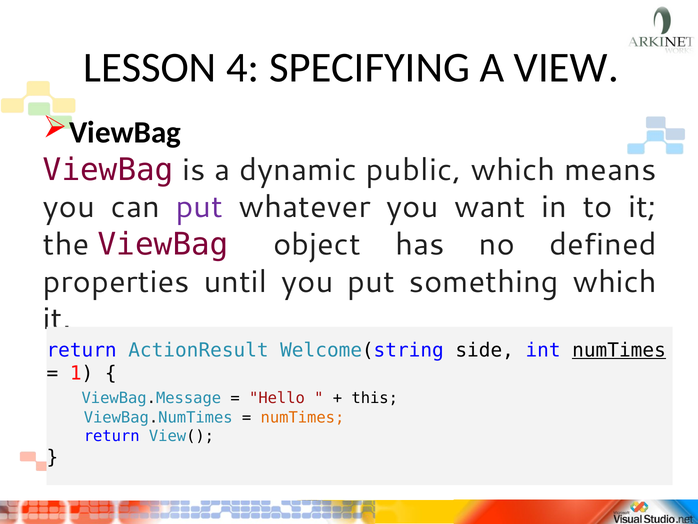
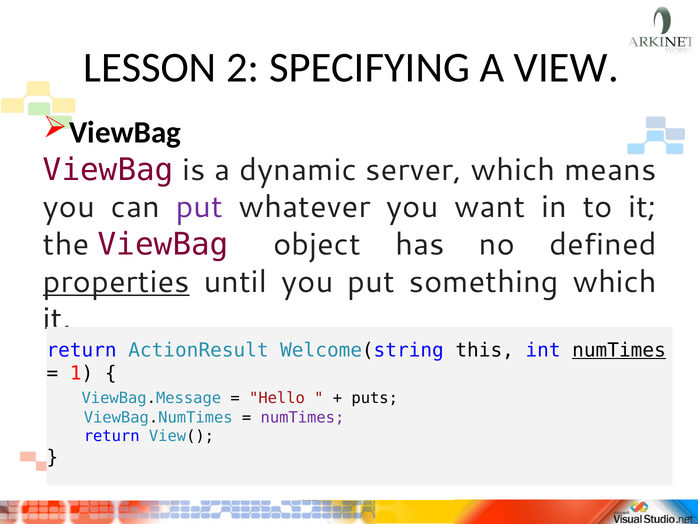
4: 4 -> 2 (243, 68)
public: public -> server (414, 170)
properties underline: none -> present (116, 282)
side: side -> this (485, 350)
this: this -> puts (375, 398)
numTimes colour: orange -> purple (302, 417)
